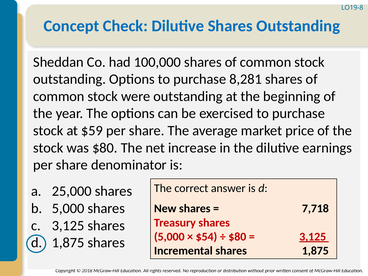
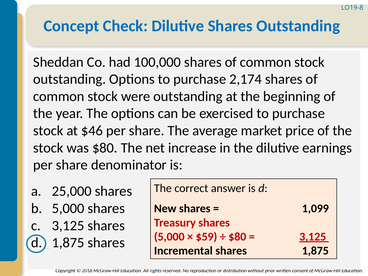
8,281: 8,281 -> 2,174 (246, 79)
$59: $59 -> $46 (92, 131)
7,718: 7,718 -> 1,099 (315, 209)
$54: $54 -> $59 (206, 237)
